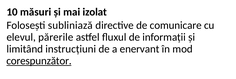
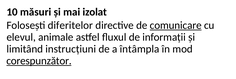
subliniază: subliniază -> diferitelor (70, 25)
comunicare underline: none -> present (176, 25)
părerile: părerile -> animale (56, 37)
enervant: enervant -> întâmpla (140, 49)
